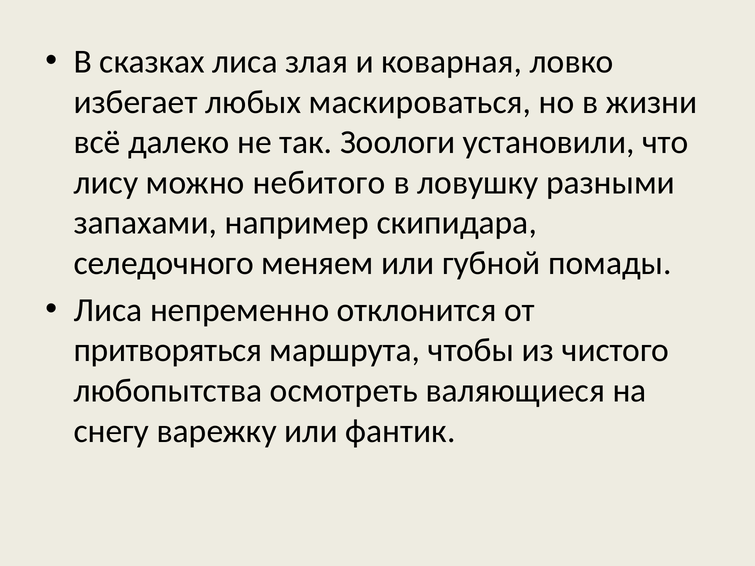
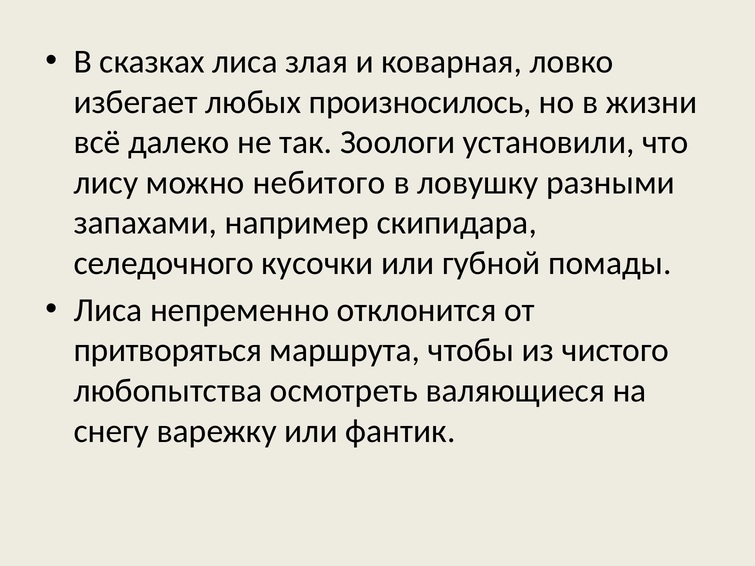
маскироваться: маскироваться -> произносилось (420, 102)
меняем: меняем -> кусочки (317, 263)
